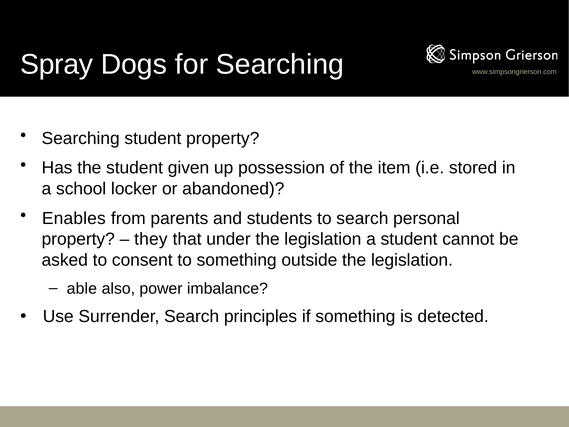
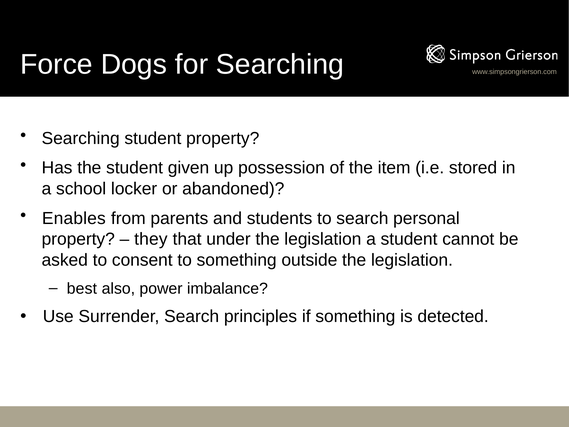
Spray: Spray -> Force (56, 64)
able: able -> best (82, 288)
